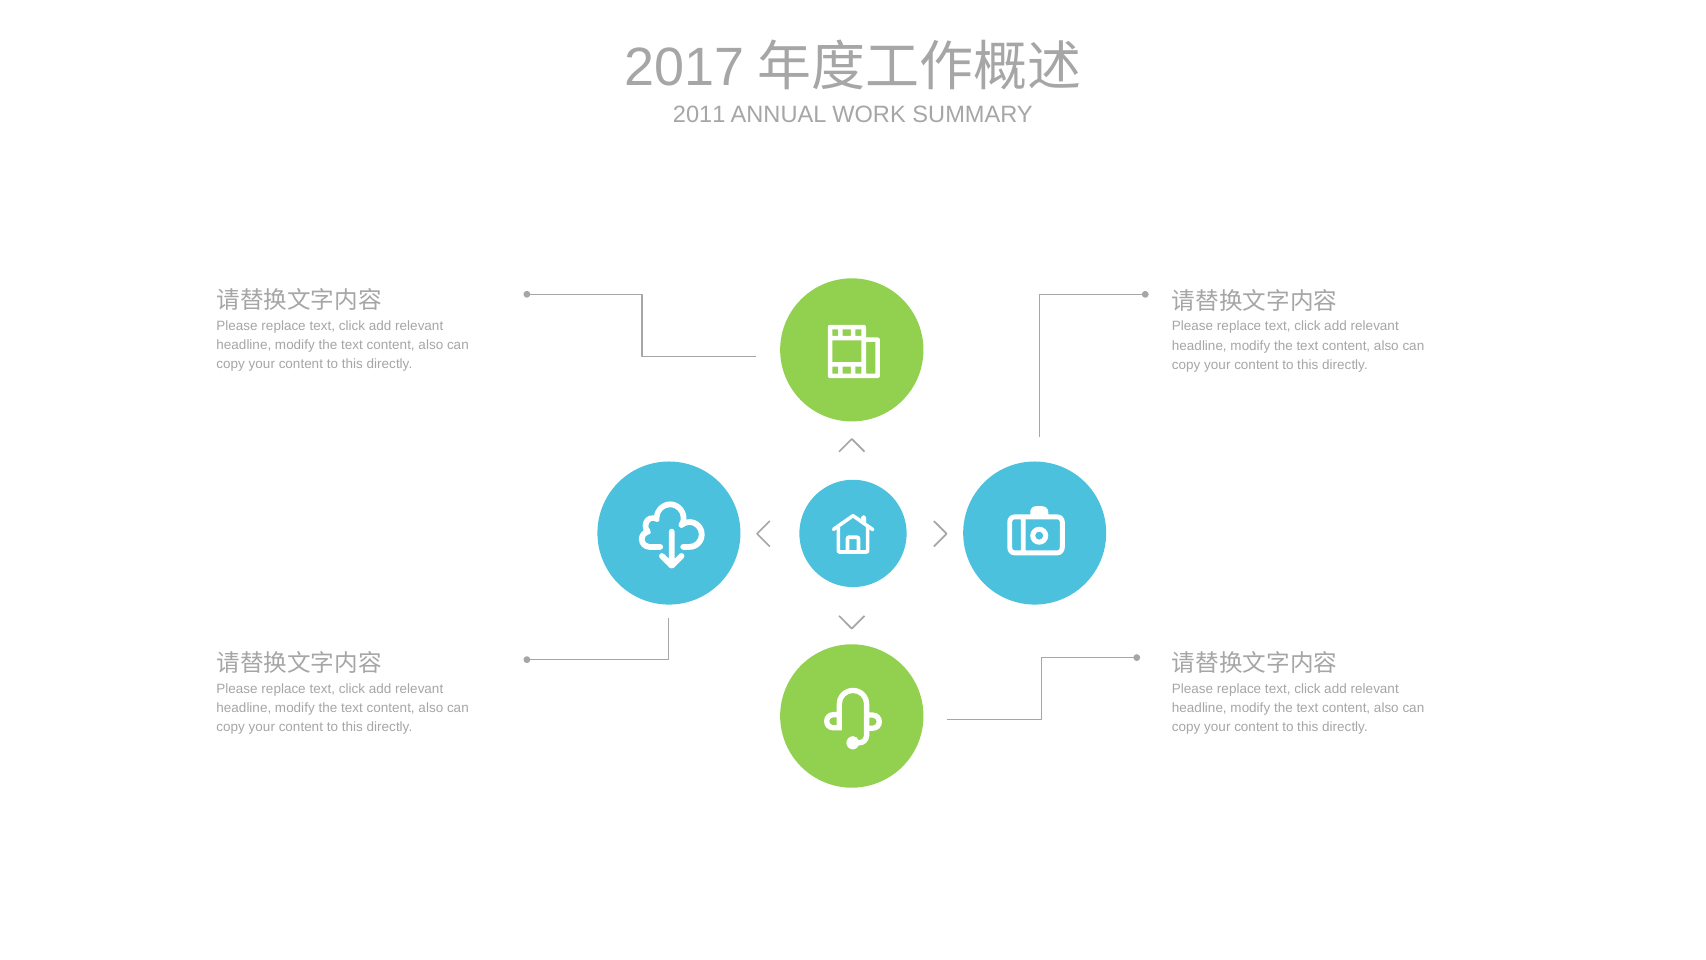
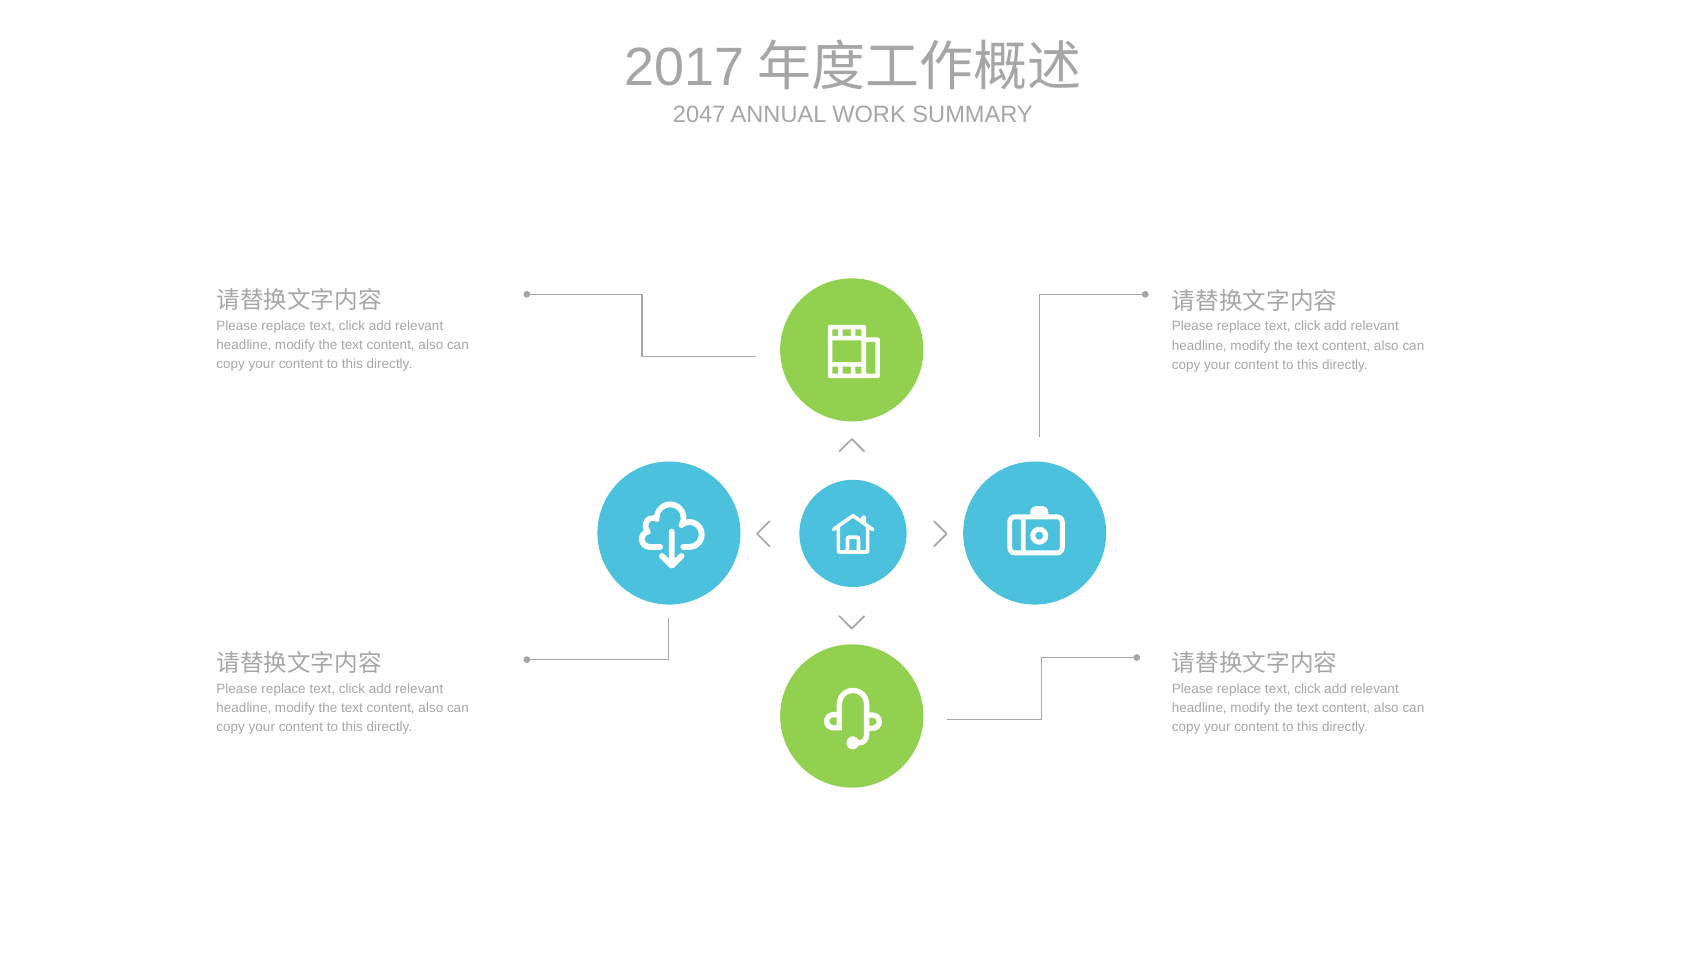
2011: 2011 -> 2047 (699, 114)
